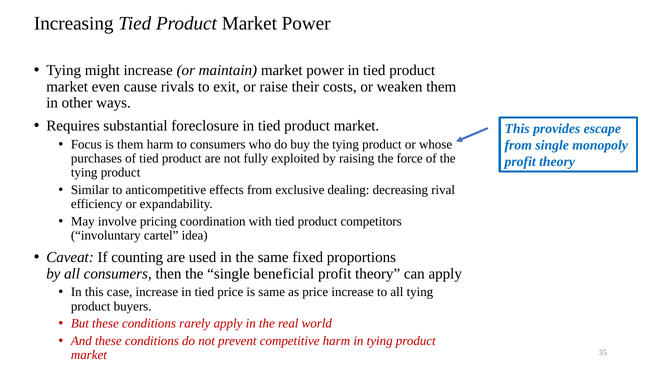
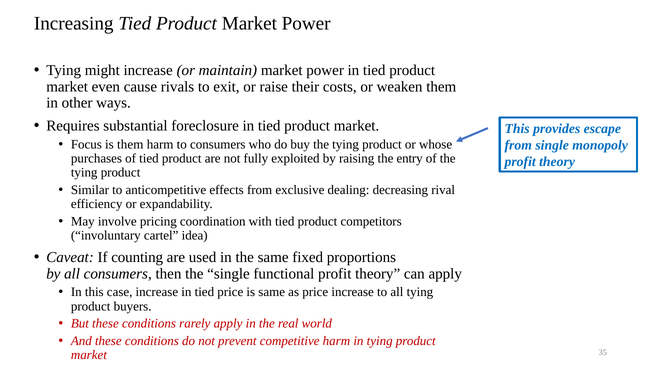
force: force -> entry (410, 159)
beneficial: beneficial -> functional (284, 274)
